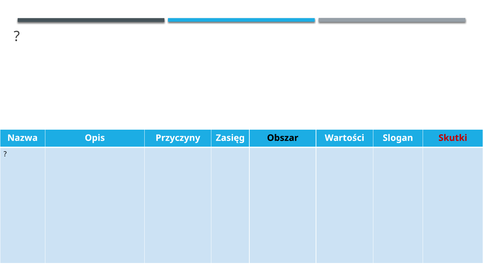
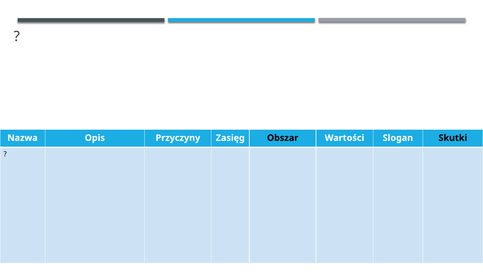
Skutki colour: red -> black (453, 138)
